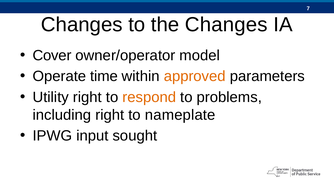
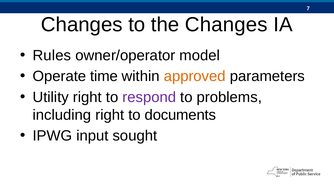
Cover: Cover -> Rules (52, 55)
respond colour: orange -> purple (149, 97)
nameplate: nameplate -> documents (180, 115)
